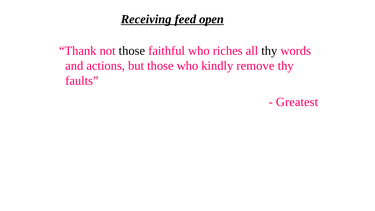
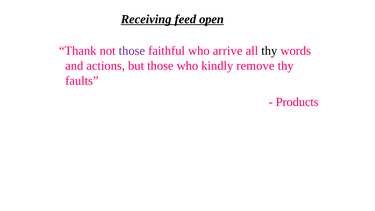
those colour: black -> purple (132, 51)
riches: riches -> arrive (228, 51)
Greatest: Greatest -> Products (297, 102)
